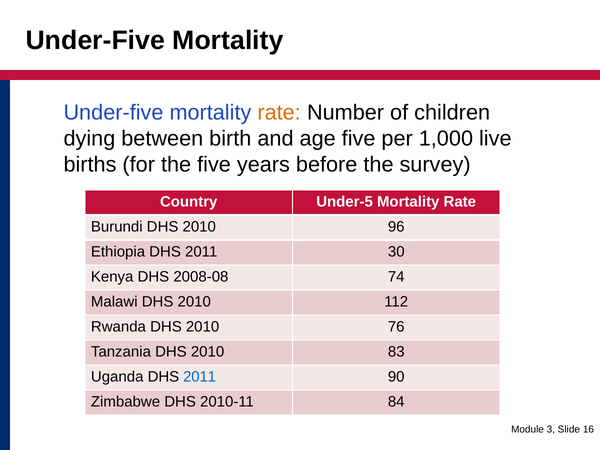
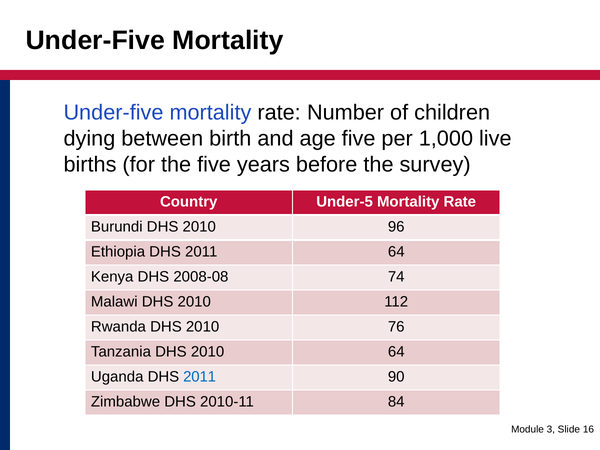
rate colour: orange -> black (279, 113)
2011 30: 30 -> 64 (396, 252)
2010 83: 83 -> 64 (396, 352)
